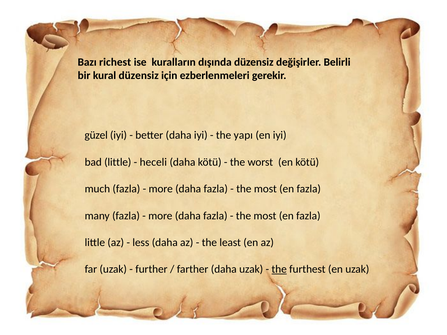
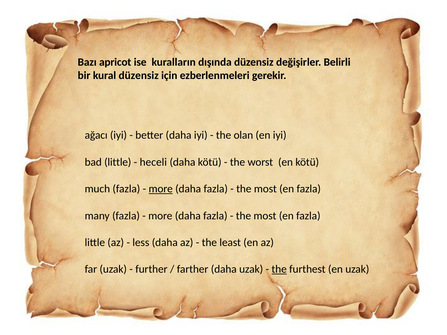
richest: richest -> apricot (115, 62)
güzel: güzel -> ağacı (96, 135)
yapı: yapı -> olan (243, 135)
more underline: none -> present (161, 189)
